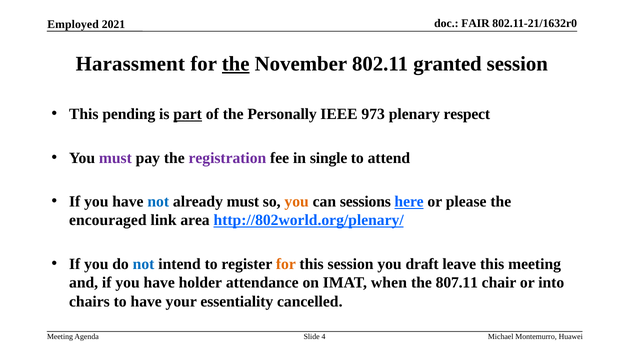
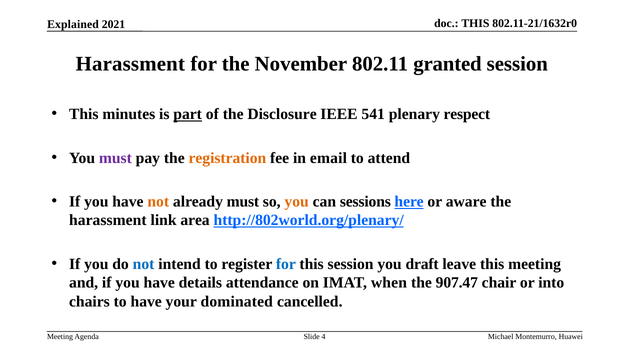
FAIR: FAIR -> THIS (475, 24)
Employed: Employed -> Explained (73, 24)
the underline: present -> none (236, 64)
pending: pending -> minutes (129, 114)
Personally: Personally -> Disclosure (282, 114)
973: 973 -> 541 (373, 114)
registration colour: purple -> orange (227, 158)
single: single -> email (328, 158)
not colour: blue -> orange (158, 202)
please: please -> aware (466, 202)
encouraged: encouraged -> harassment (108, 220)
for colour: orange -> blue (286, 264)
holder: holder -> details (200, 283)
807.11: 807.11 -> 907.47 (457, 283)
essentiality: essentiality -> dominated (237, 301)
